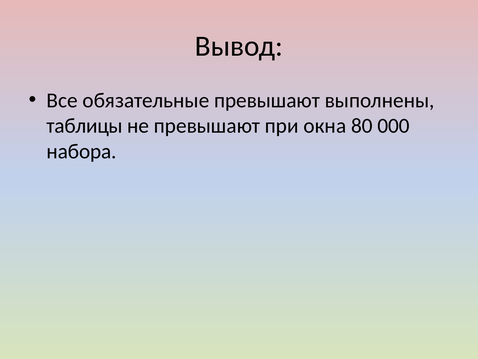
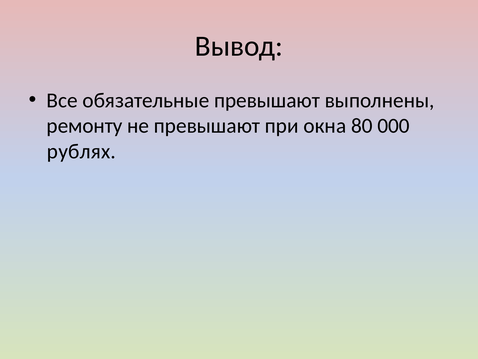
таблицы: таблицы -> ремонту (85, 126)
набора: набора -> рублях (81, 151)
